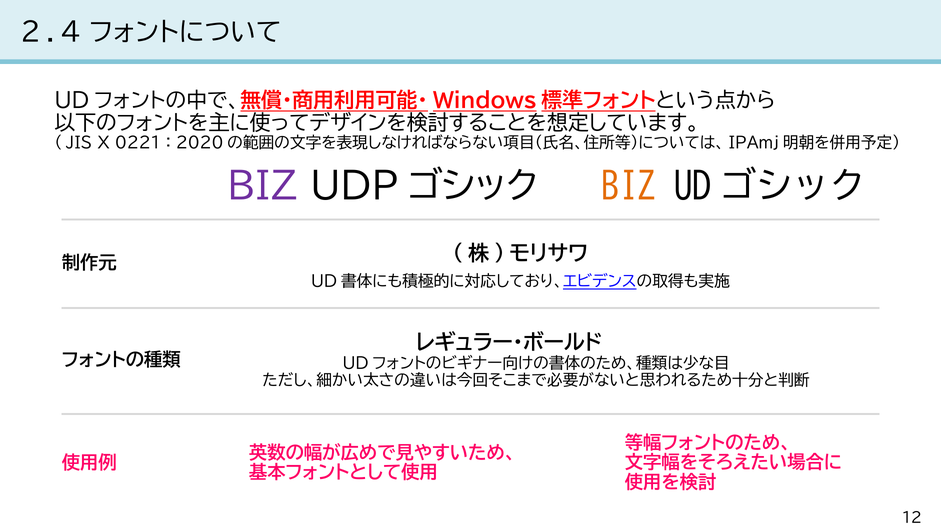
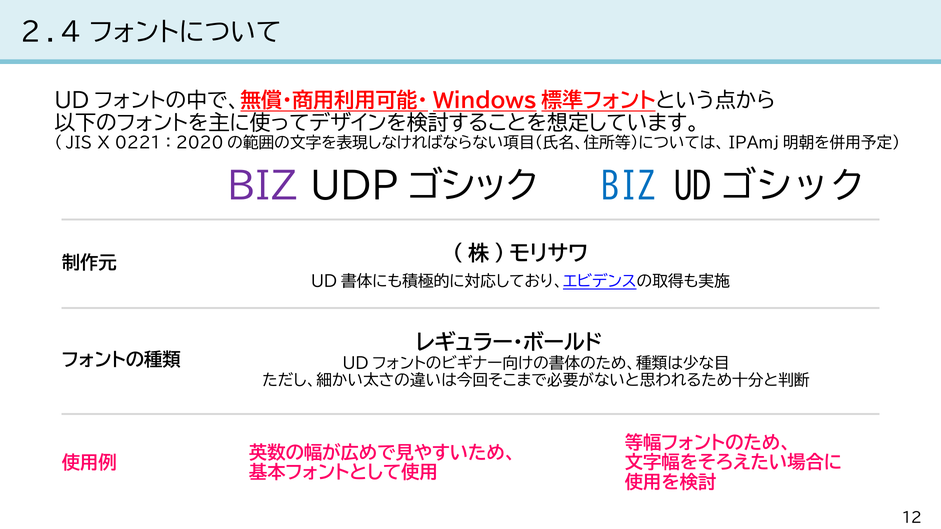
BIZ colour: orange -> blue (629, 187)
